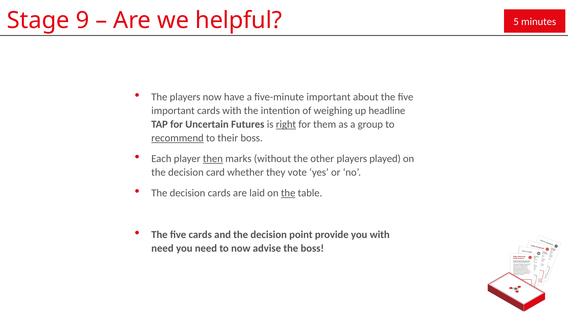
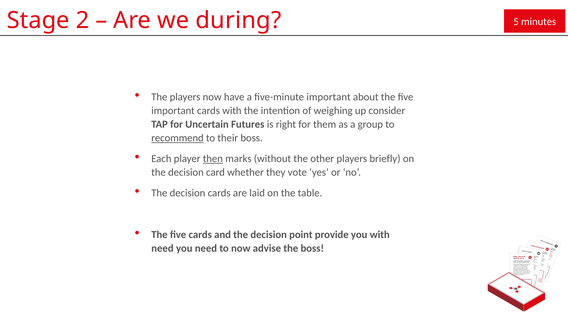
9: 9 -> 2 (83, 21)
helpful: helpful -> during (238, 21)
headline: headline -> consider (387, 111)
right underline: present -> none (286, 125)
played: played -> briefly (385, 159)
the underline: present -> none (288, 193)
